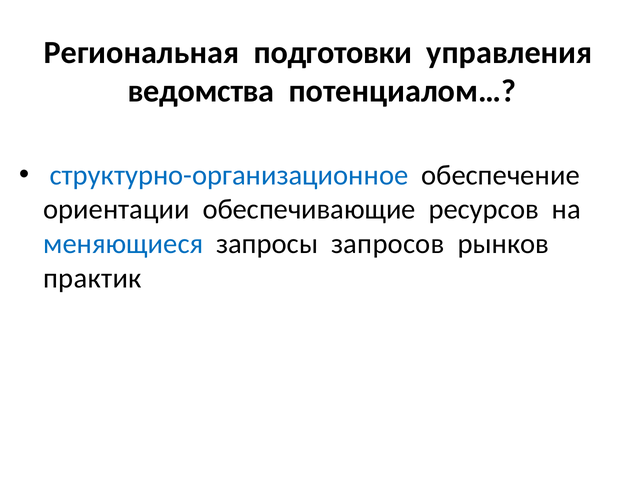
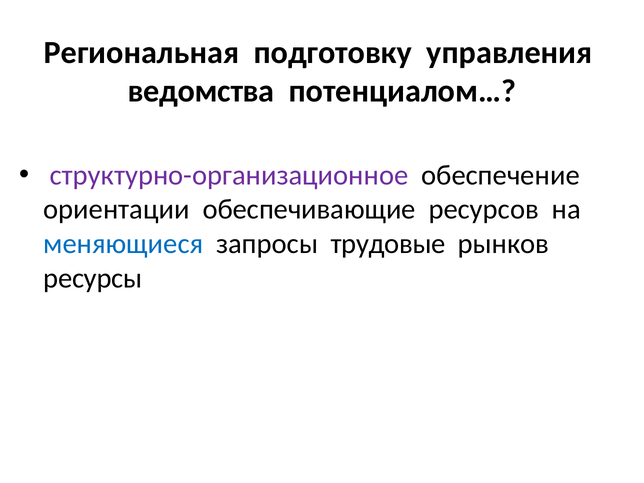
подготовки: подготовки -> подготовку (333, 52)
структурно-организационное colour: blue -> purple (229, 175)
запросов: запросов -> трудовые (388, 244)
практик: практик -> ресурсы (93, 278)
